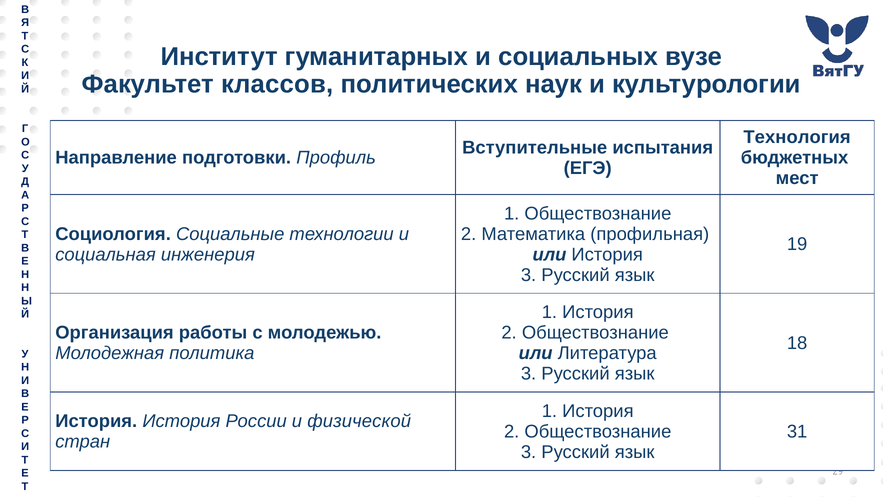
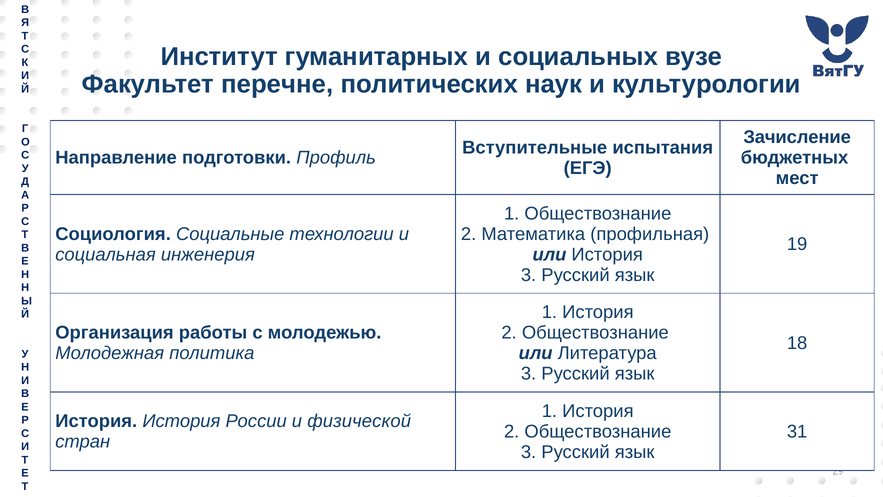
классов: классов -> перечне (277, 84)
Технология: Технология -> Зачисление (797, 137)
